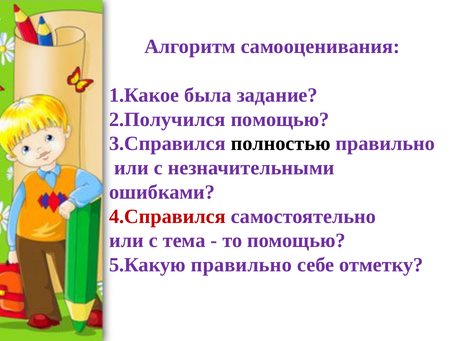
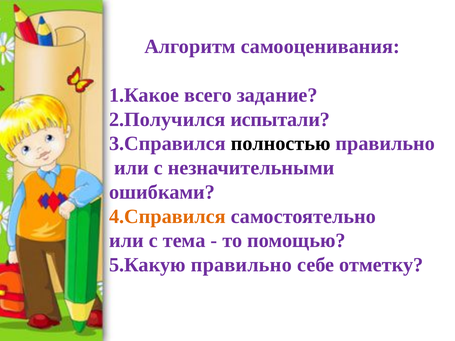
была: была -> всего (208, 95)
2.Получился помощью: помощью -> испытали (280, 119)
4.Справился colour: red -> orange (167, 217)
